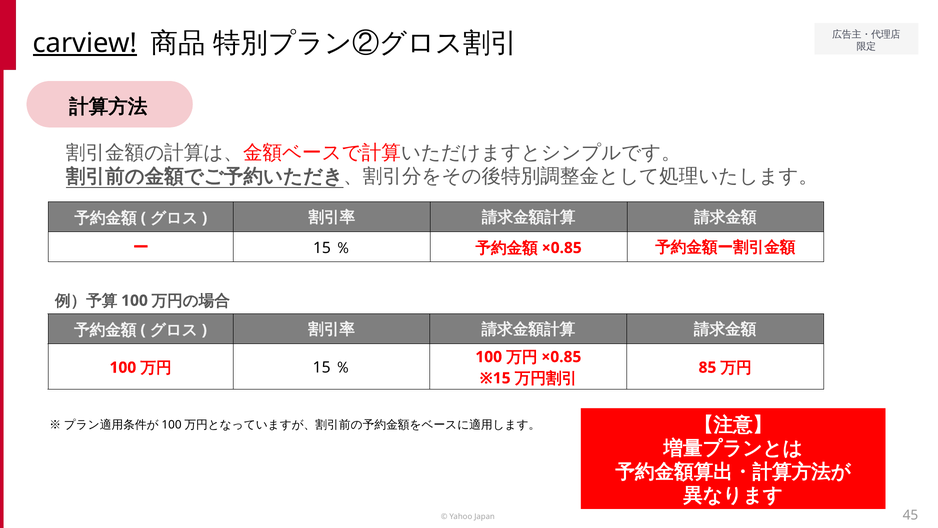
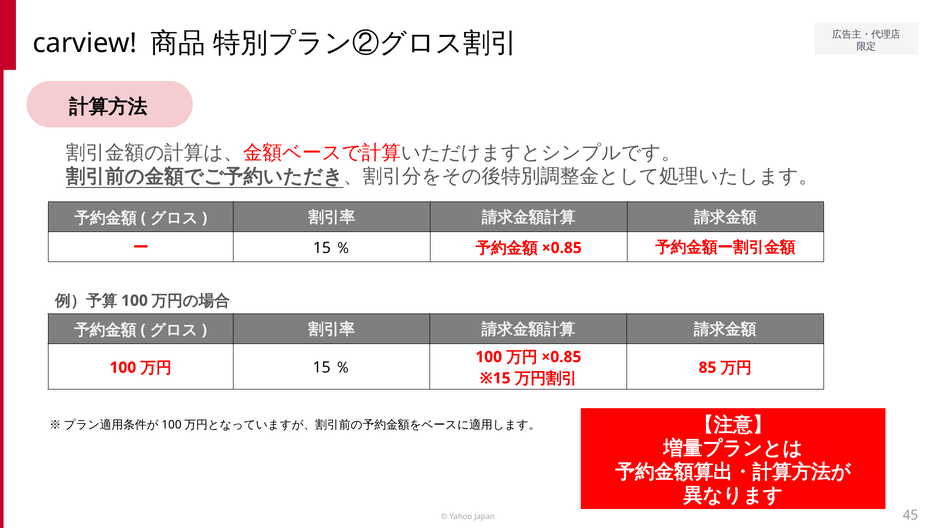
carview underline: present -> none (85, 43)
